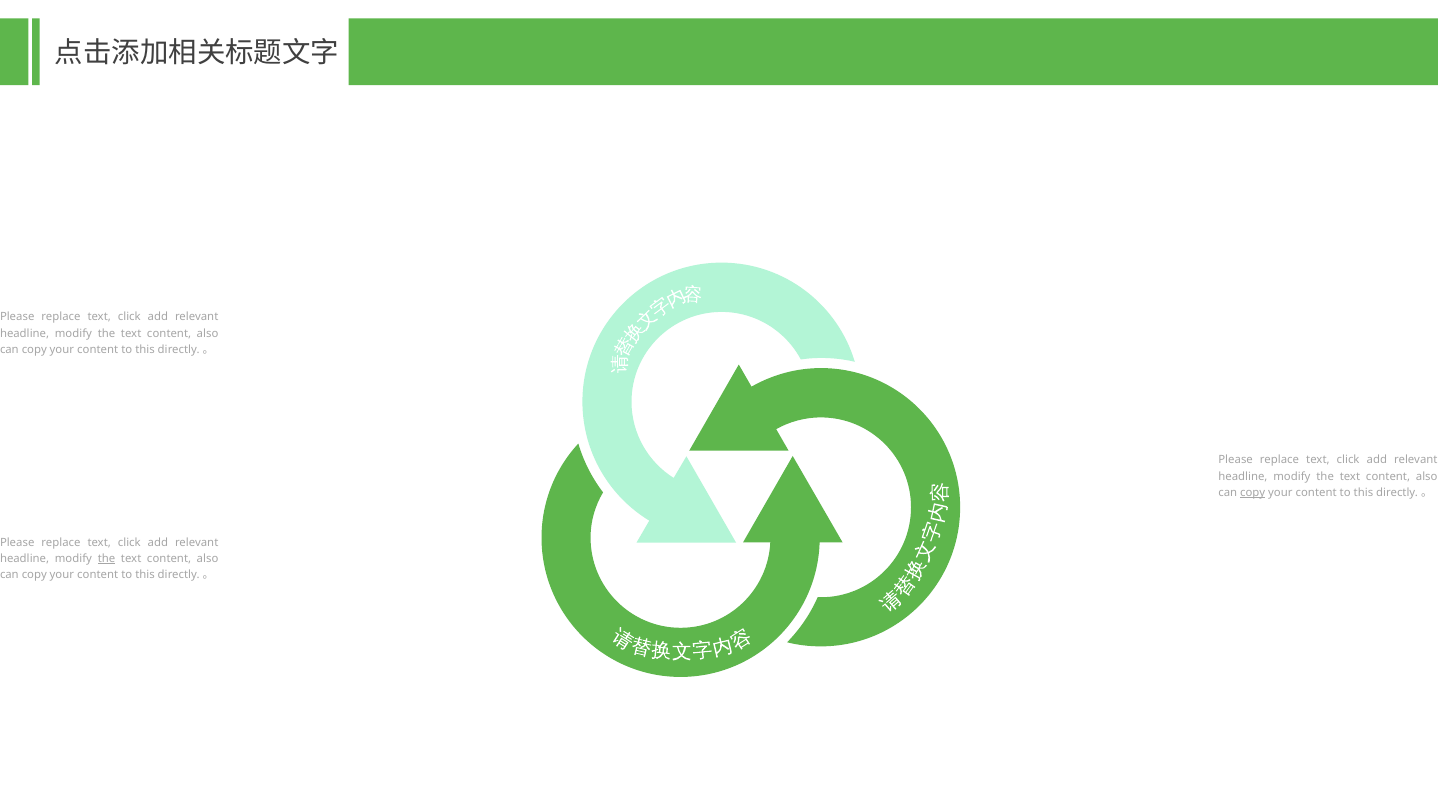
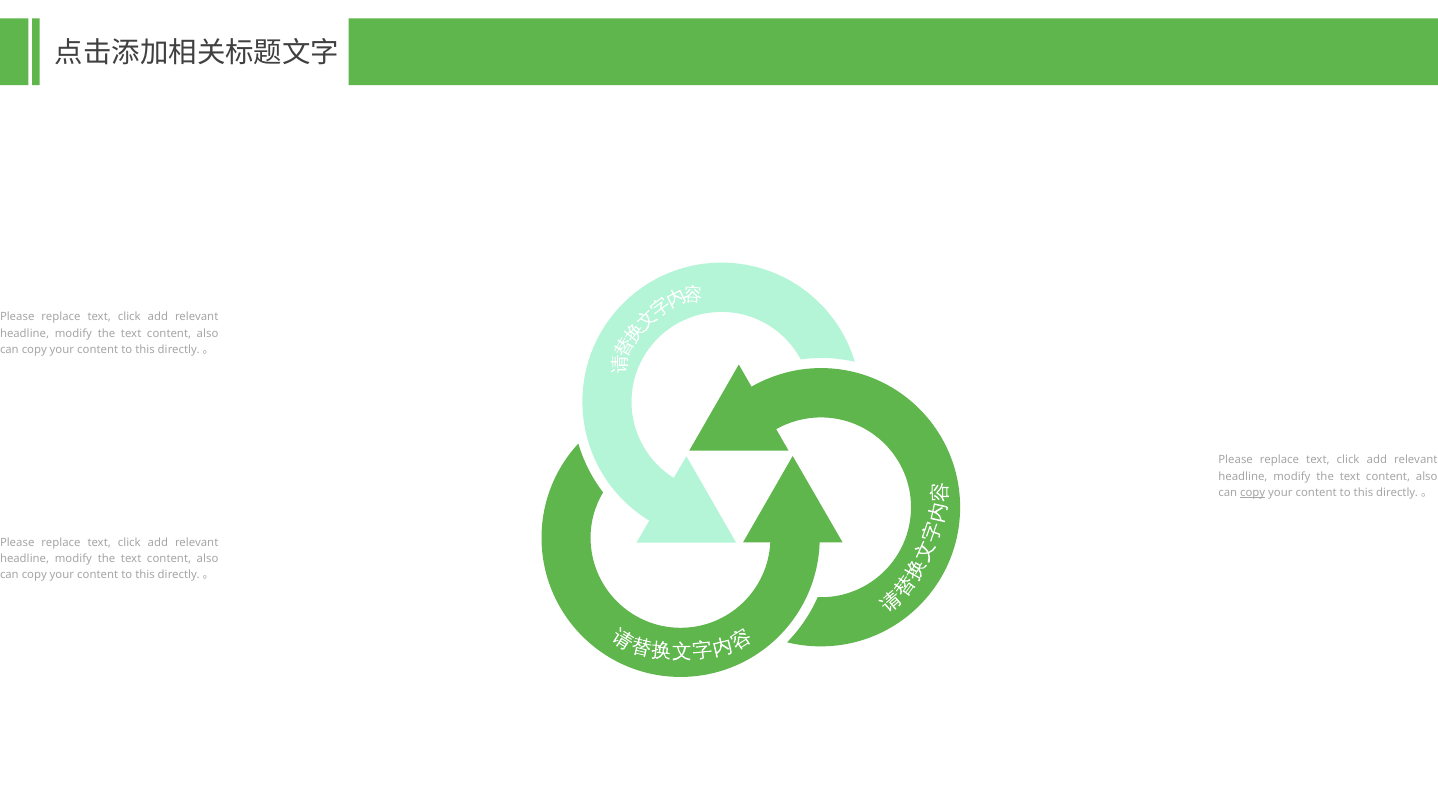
the underline: present -> none (107, 559)
